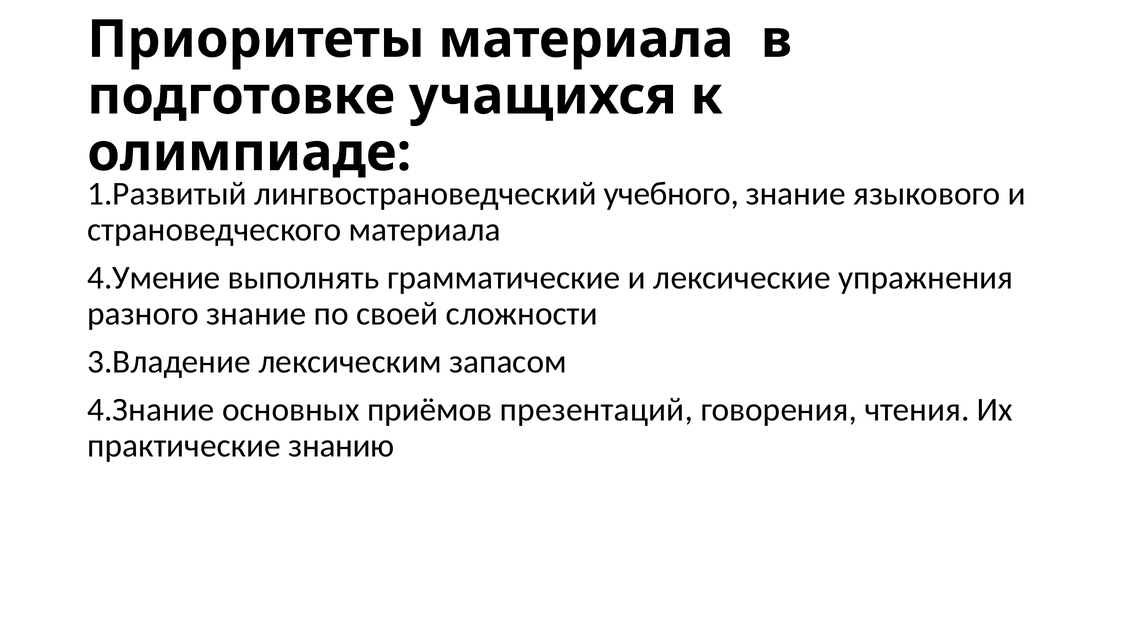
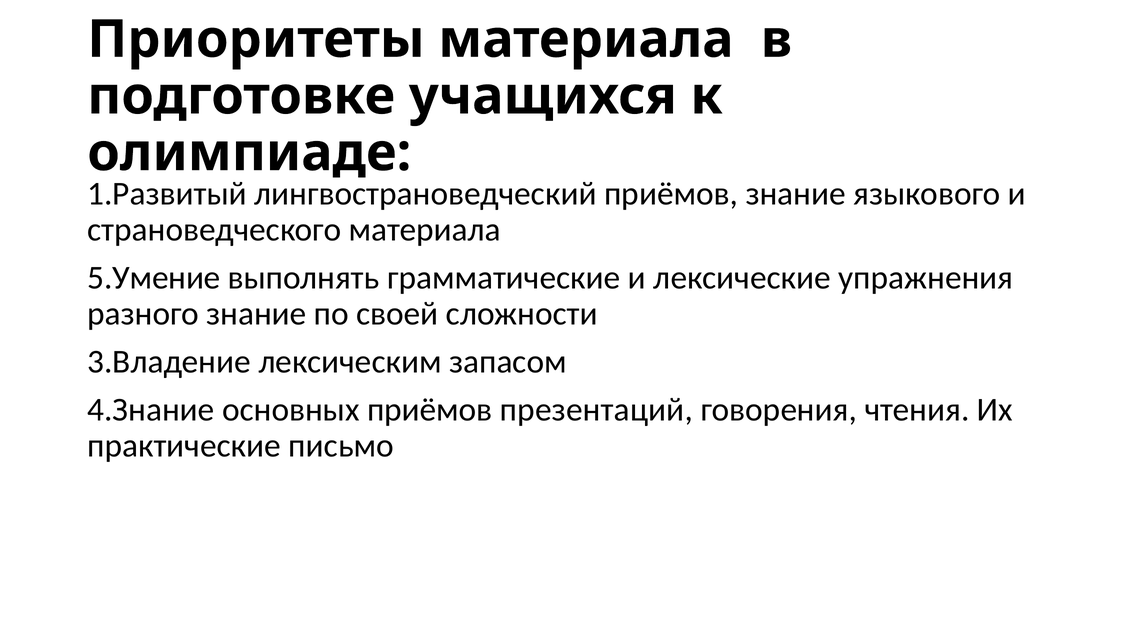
лингвострановедческий учебного: учебного -> приёмов (671, 194)
4.Умение: 4.Умение -> 5.Умение (154, 278)
знанию: знанию -> письмо (341, 446)
